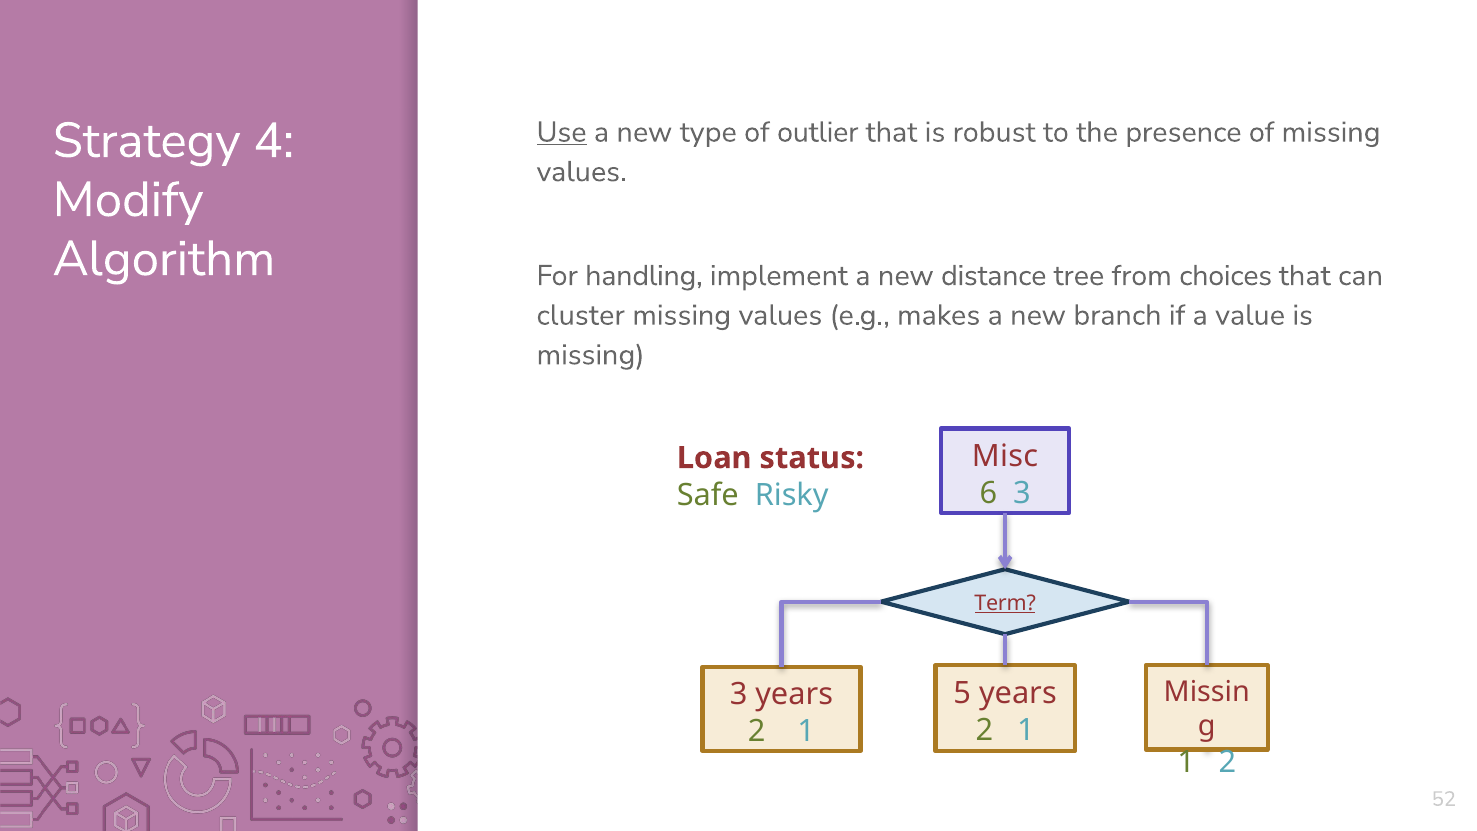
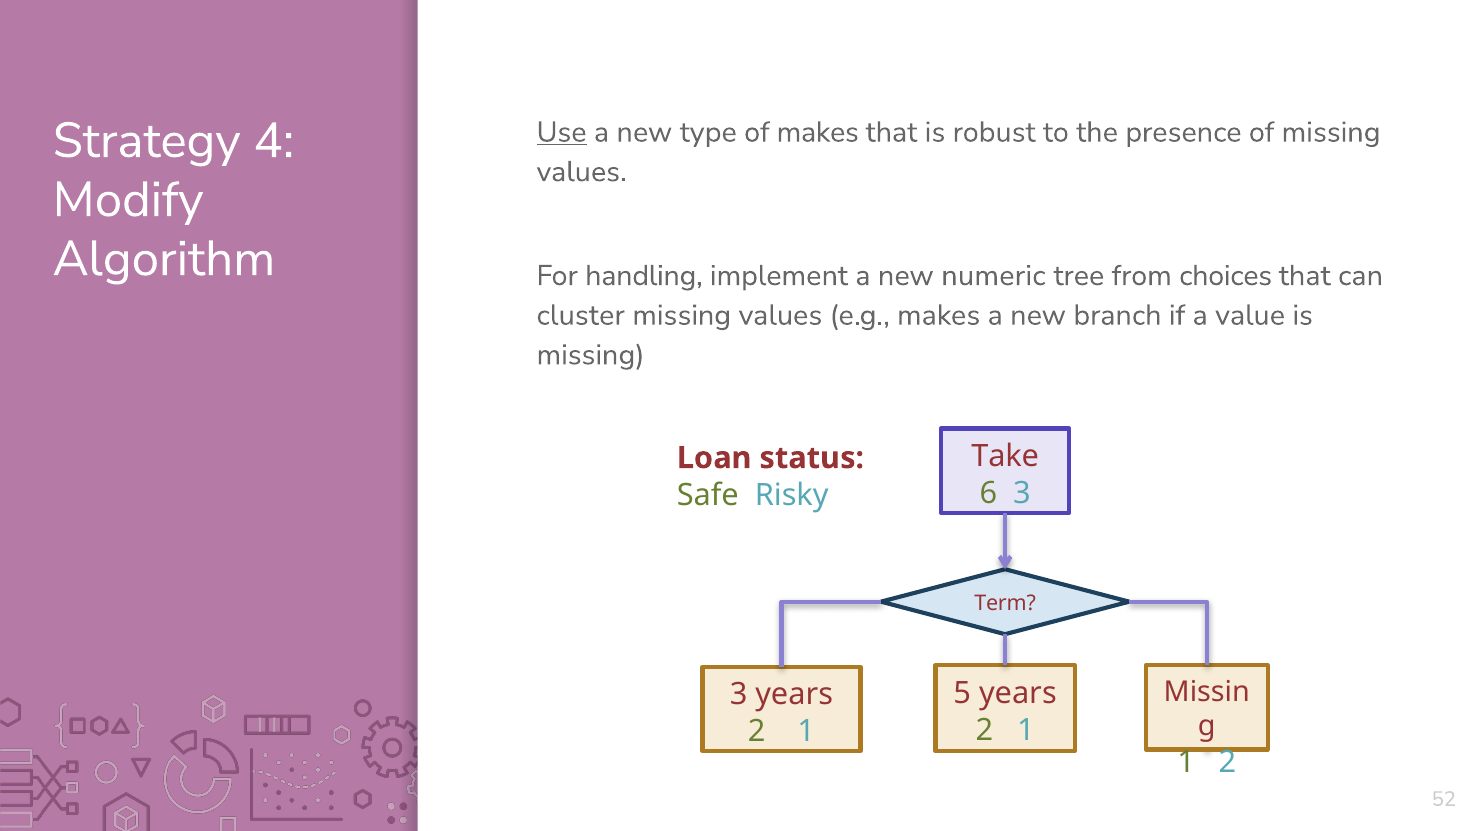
of outlier: outlier -> makes (818, 132)
distance: distance -> numeric (993, 276)
Misc: Misc -> Take (1005, 456)
Term underline: present -> none (1005, 603)
